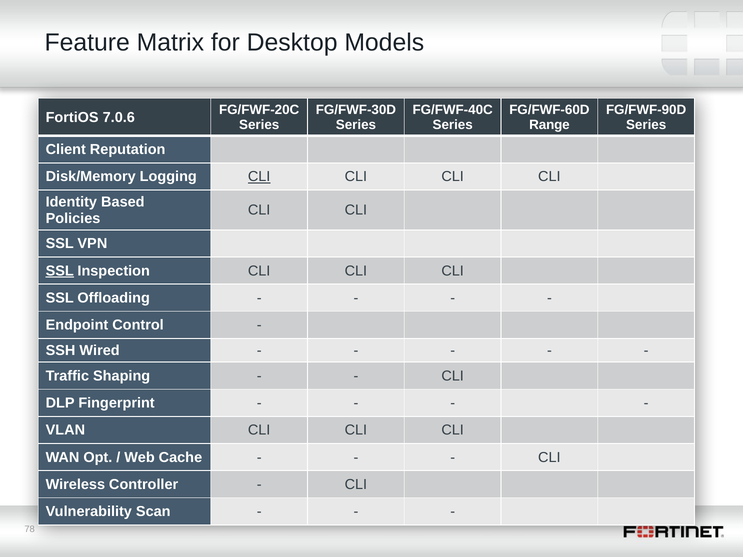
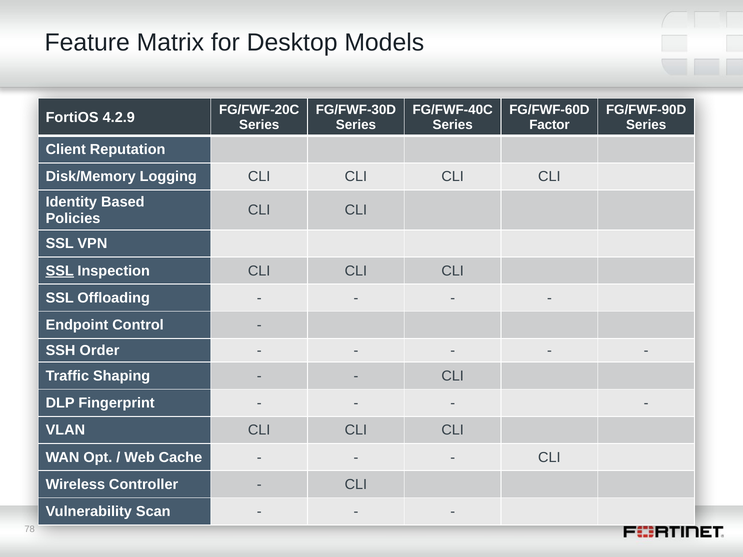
7.0.6: 7.0.6 -> 4.2.9 (119, 117)
Range: Range -> Factor (549, 125)
CLI underline: present -> none (259, 177)
Wired: Wired -> Order (99, 351)
